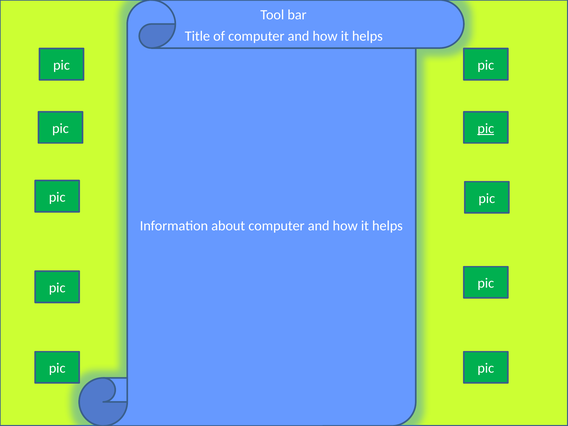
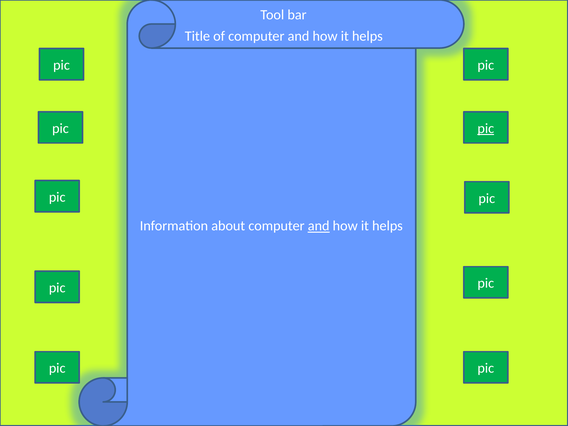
and underline: none -> present (319, 226)
